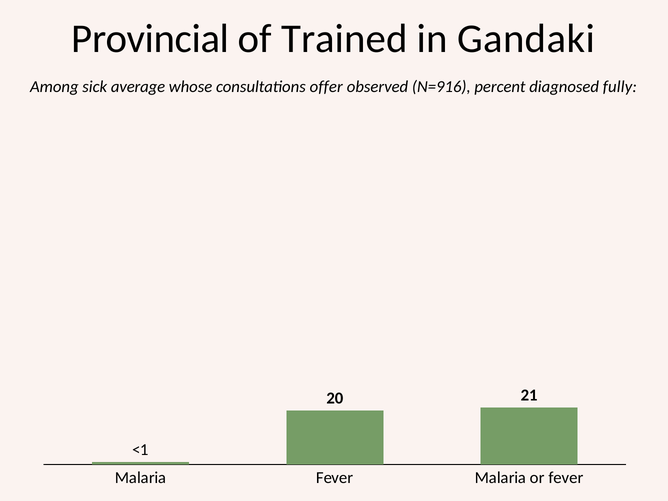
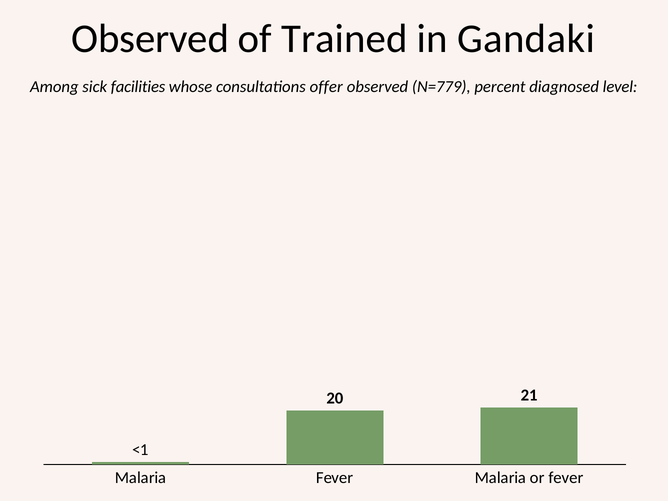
Provincial: Provincial -> Observed (150, 39)
average: average -> facilities (138, 87)
N=916: N=916 -> N=779 (441, 87)
fully: fully -> level (620, 87)
